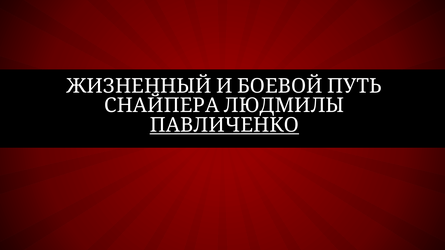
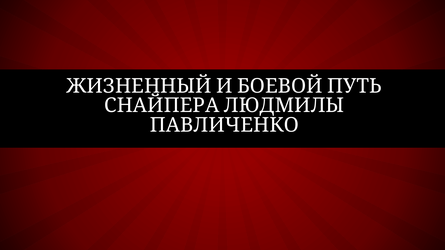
ПАВЛИЧЕНКО underline: present -> none (224, 125)
